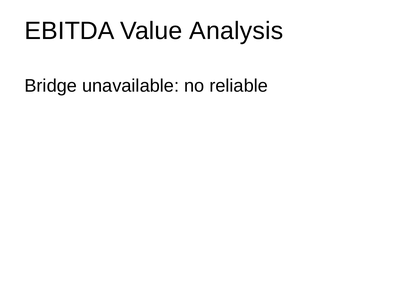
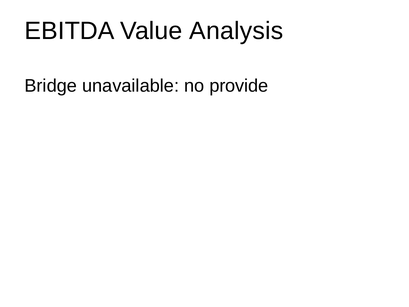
reliable: reliable -> provide (239, 86)
